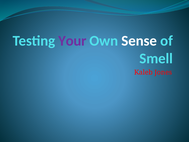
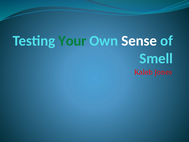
Your colour: purple -> green (72, 41)
